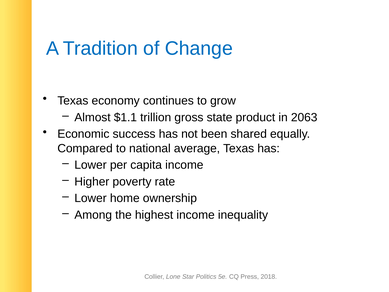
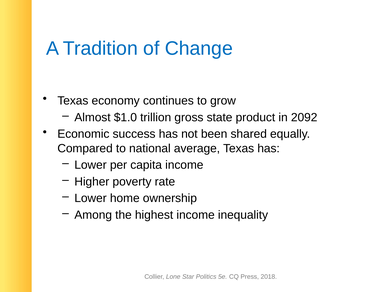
$1.1: $1.1 -> $1.0 (125, 117)
2063: 2063 -> 2092 (304, 117)
